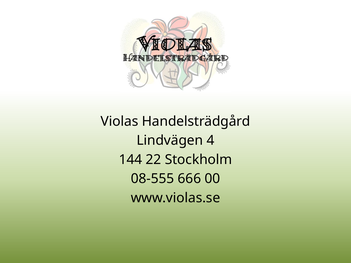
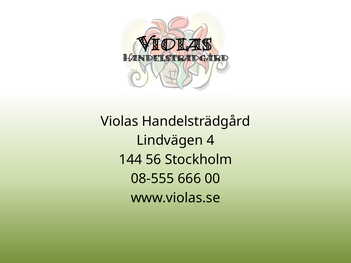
22: 22 -> 56 (153, 160)
